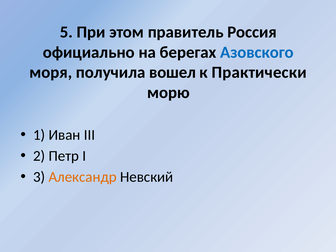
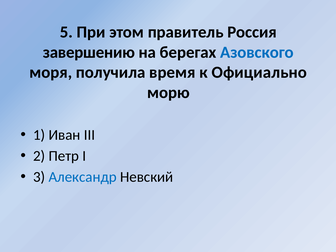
официально: официально -> завершению (89, 52)
вошел: вошел -> время (172, 72)
Практически: Практически -> Официально (259, 72)
Александр colour: orange -> blue (83, 177)
